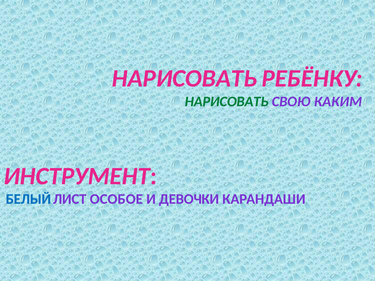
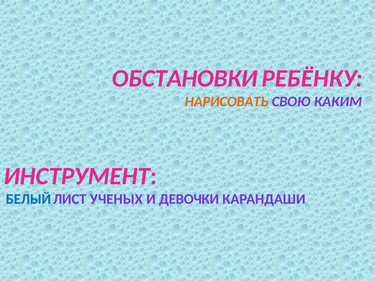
НАРИСОВАТЬ: НАРИСОВАТЬ -> ОБСТАНОВКИ (185, 79)
НАРИСОВАТЬ colour: green -> orange (227, 102)
ОСОБОЕ: ОСОБОЕ -> УЧЕНЫХ (116, 199)
